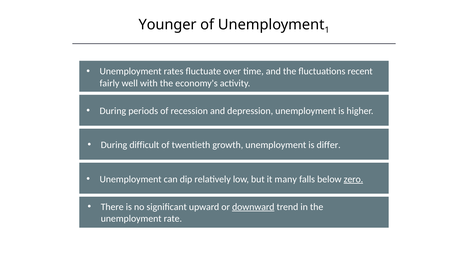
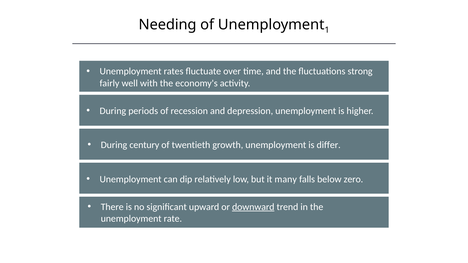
Younger: Younger -> Needing (168, 25)
recent: recent -> strong (360, 72)
difficult: difficult -> century (144, 145)
zero underline: present -> none (353, 179)
